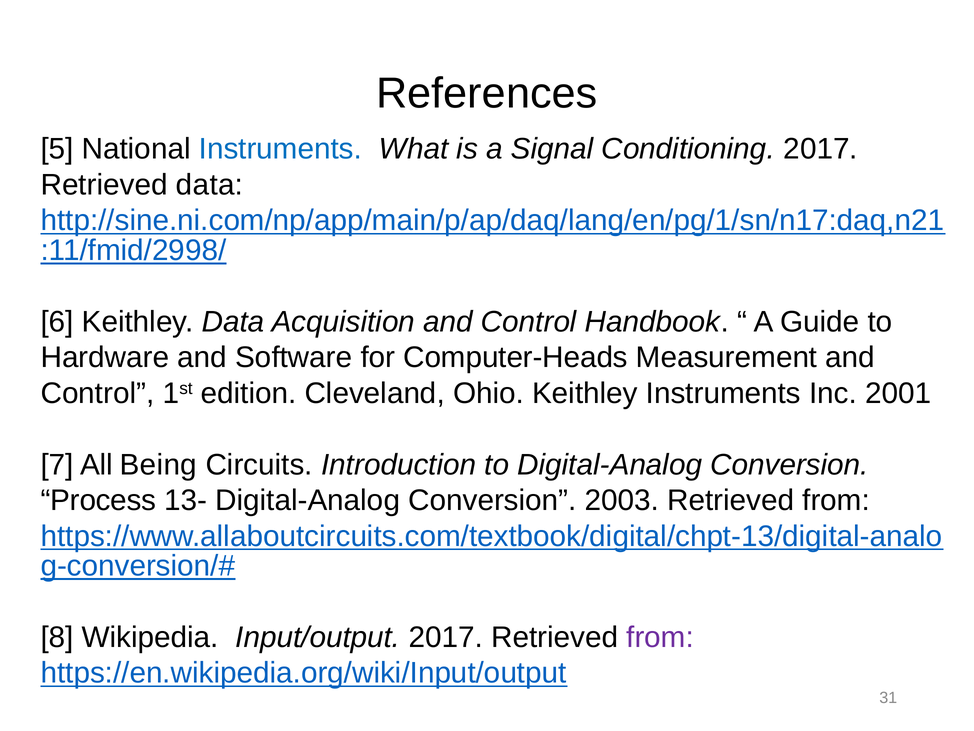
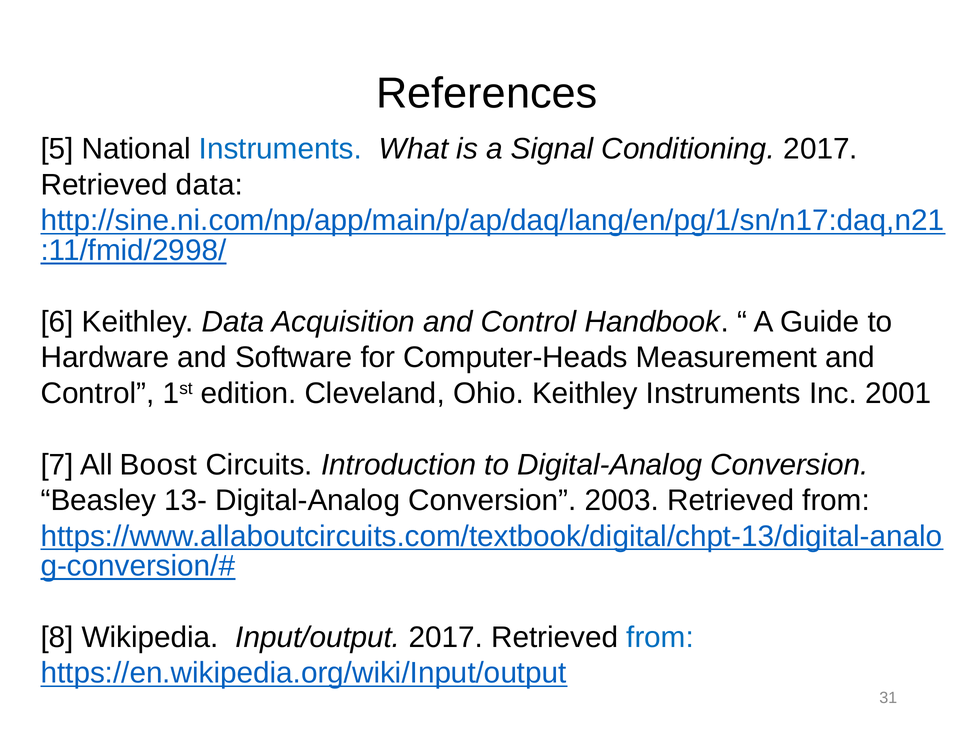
Being: Being -> Boost (158, 464)
Process: Process -> Beasley (98, 500)
from colour: purple -> blue (660, 637)
